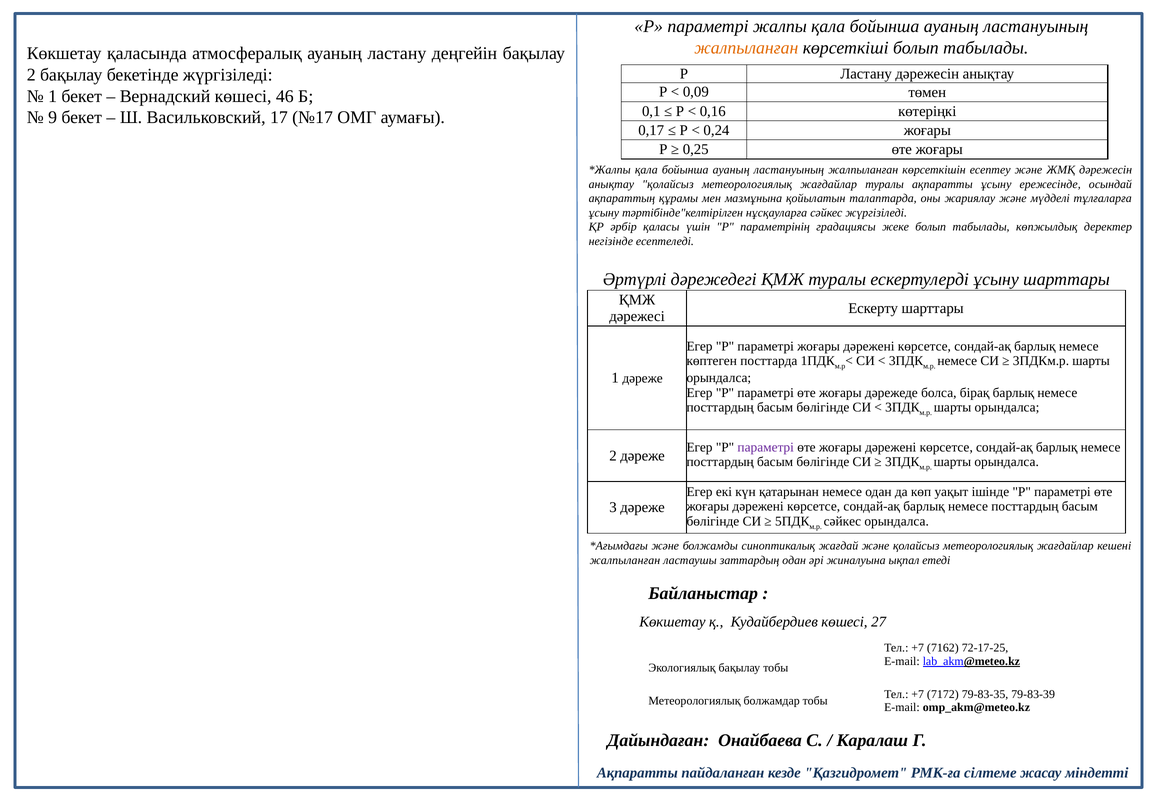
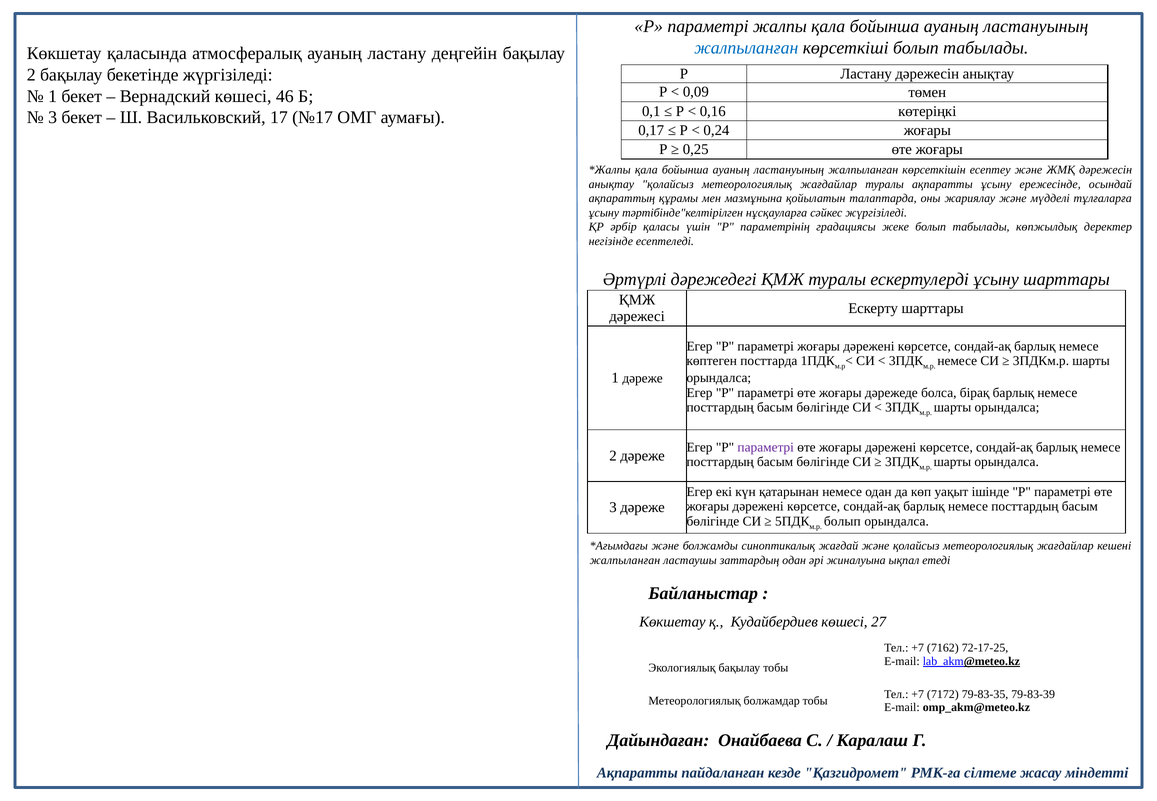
жалпыланған colour: orange -> blue (746, 48)
9: 9 -> 3 (53, 118)
сәйкес: сәйкес -> болып (842, 521)
